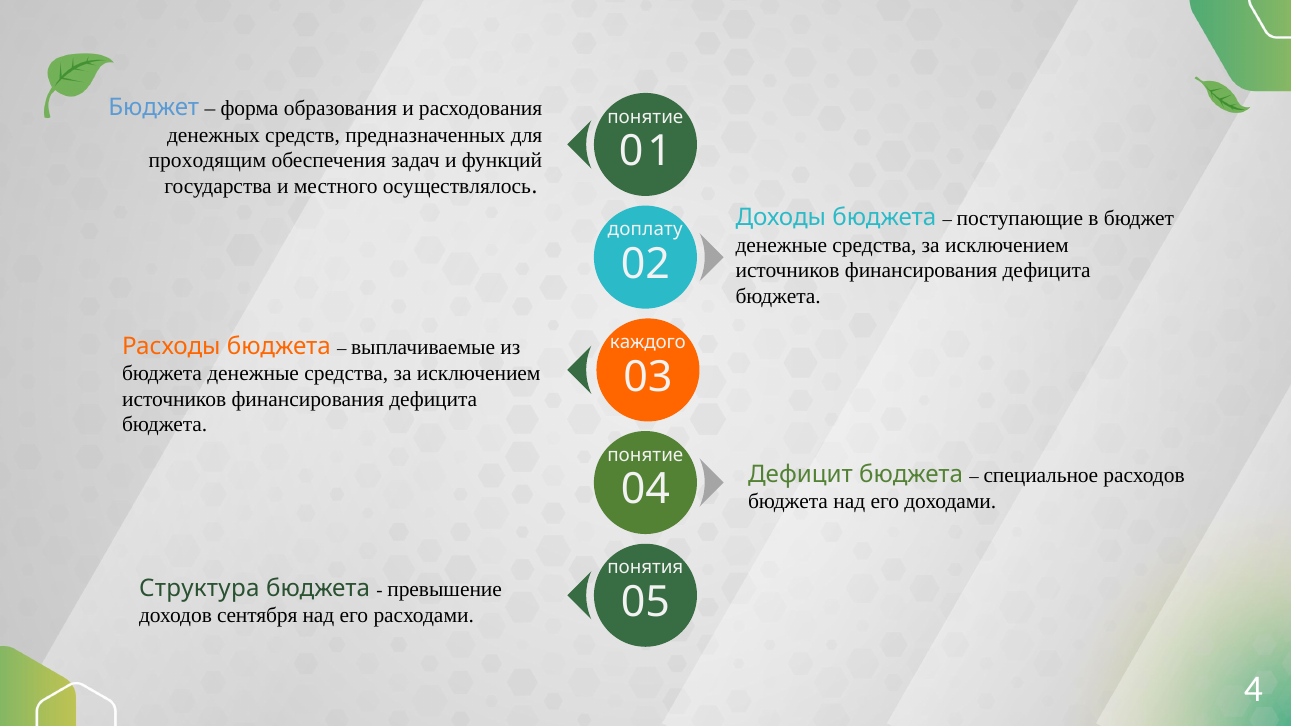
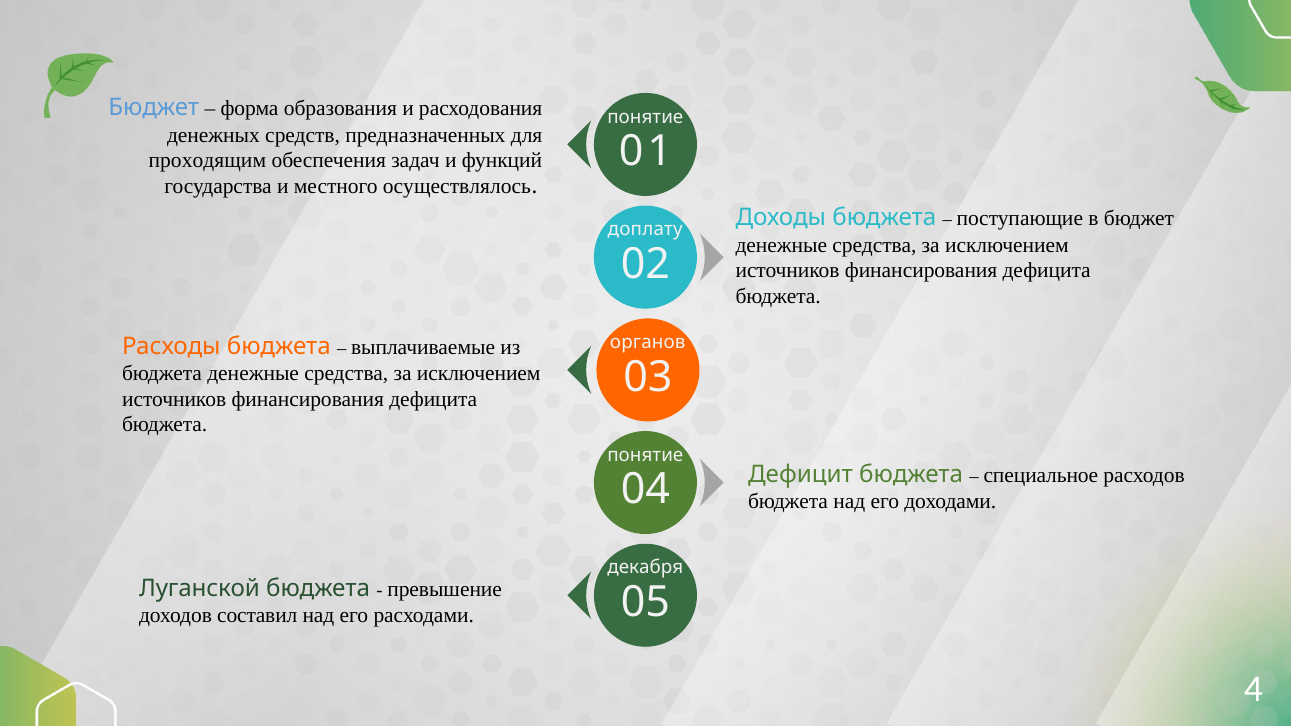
каждого: каждого -> органов (648, 342)
понятия: понятия -> декабря (645, 568)
Структура: Структура -> Луганской (200, 589)
сентября: сентября -> составил (257, 616)
